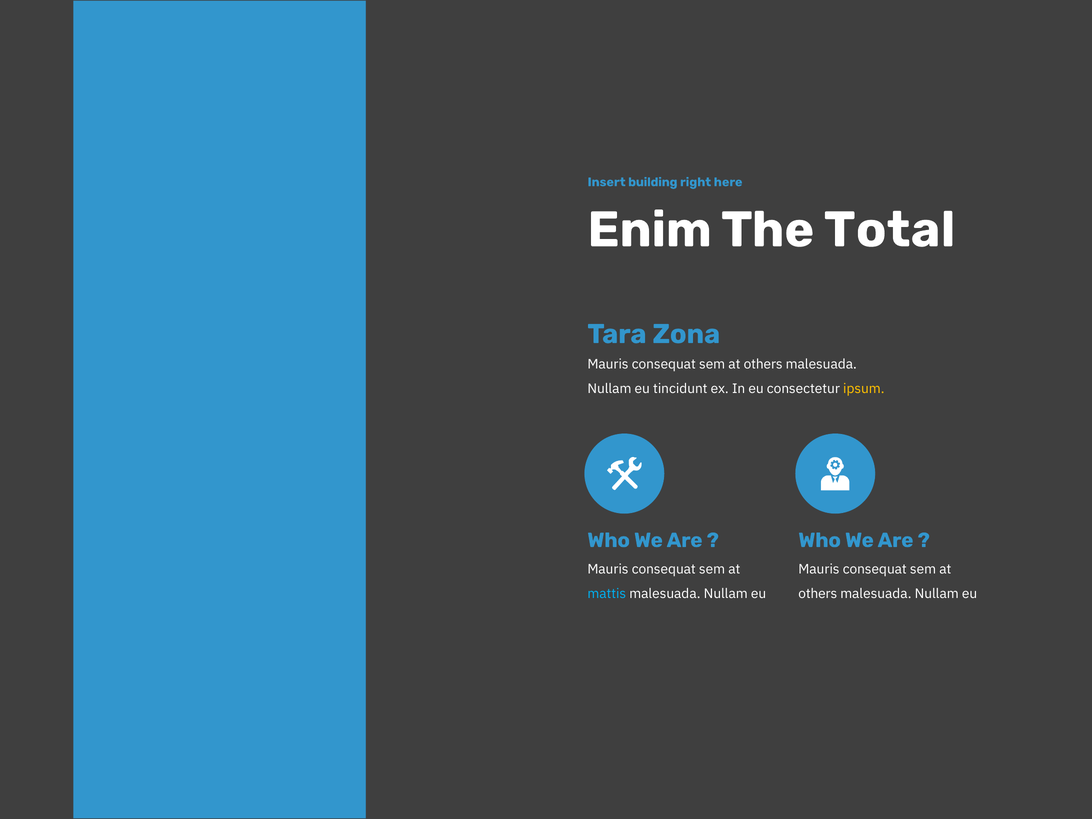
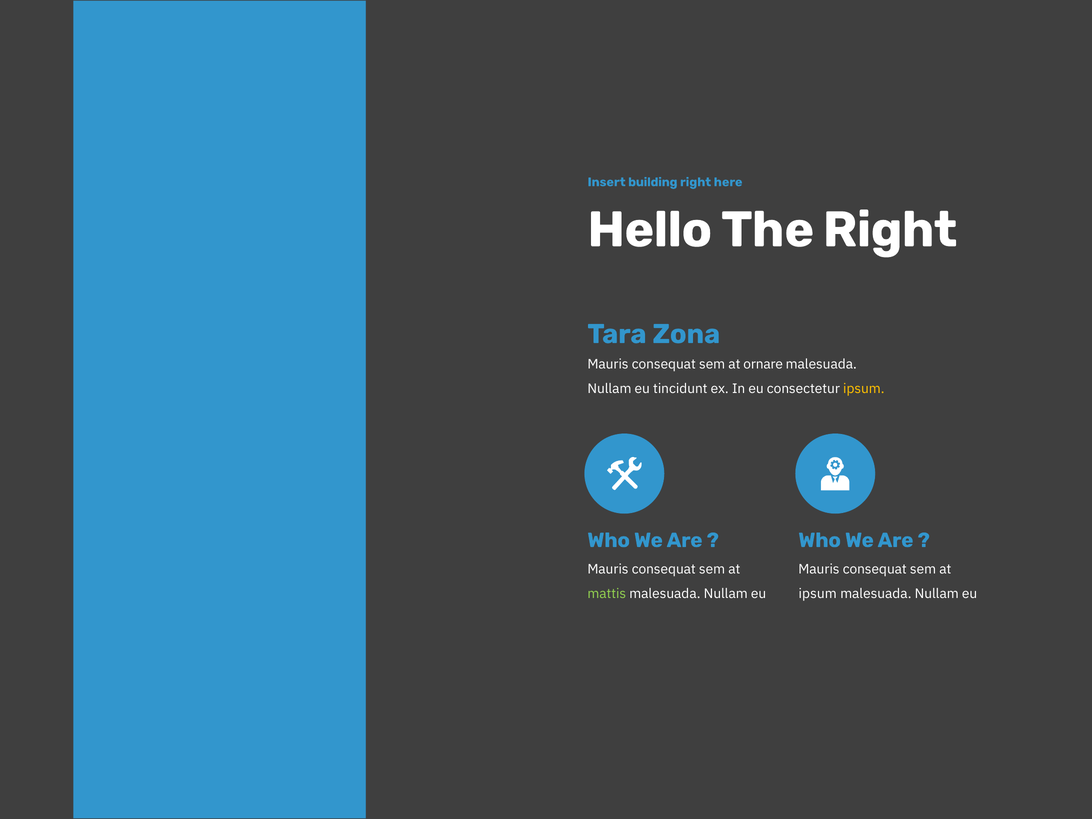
Enim: Enim -> Hello (650, 230)
The Total: Total -> Right (890, 230)
others: others -> ornare (763, 364)
mattis colour: light blue -> light green (607, 594)
others: others -> ipsum (818, 594)
